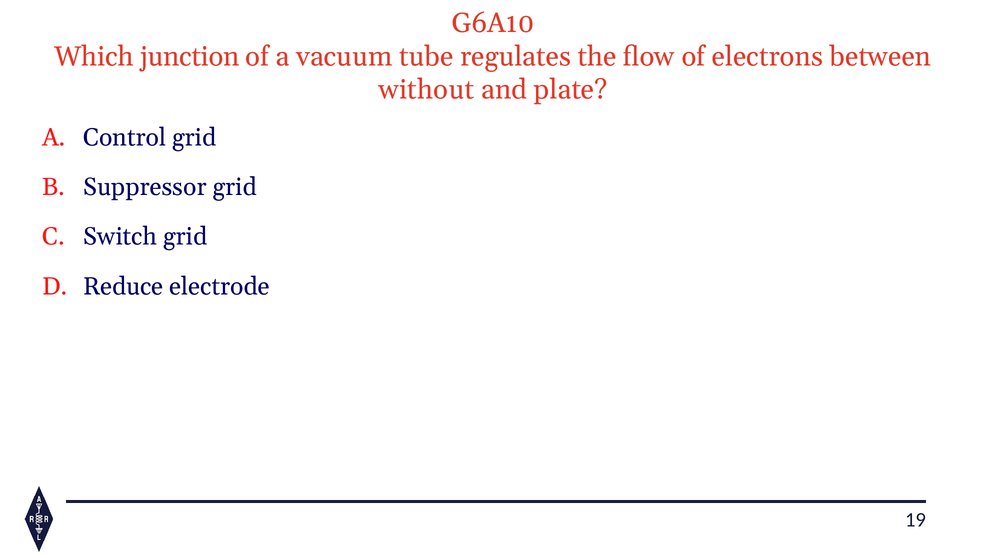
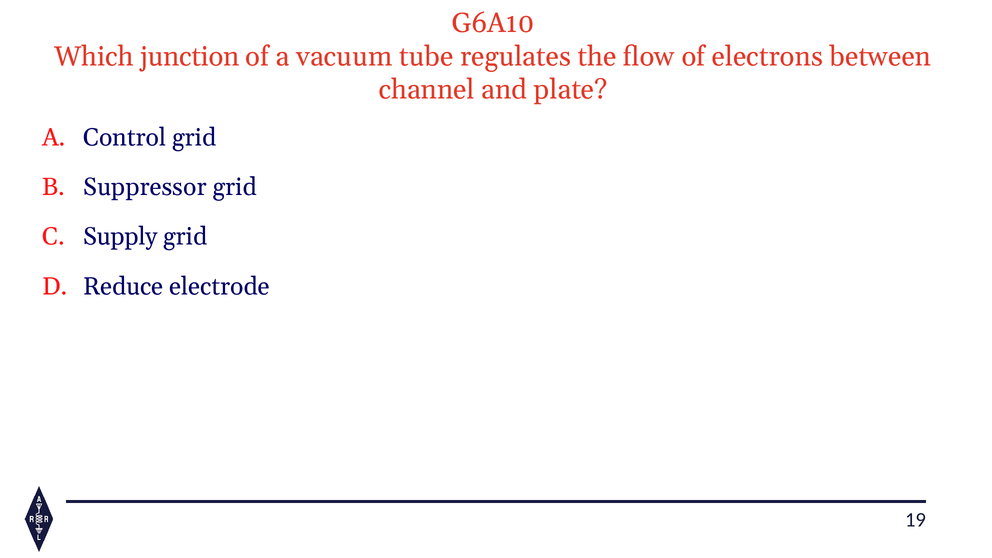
without: without -> channel (427, 90)
Switch: Switch -> Supply (120, 237)
